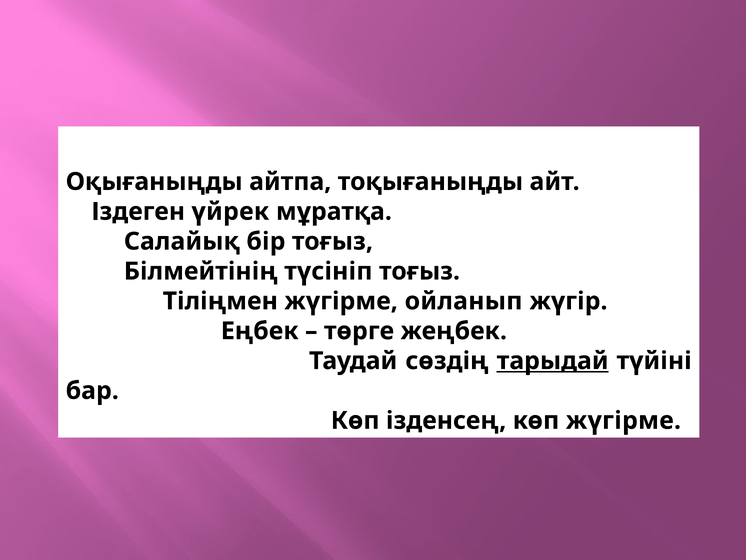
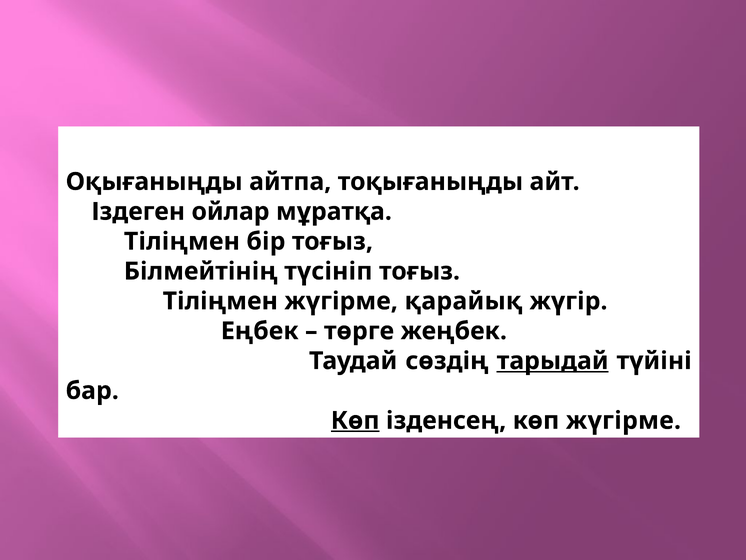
үйрек: үйрек -> ойлар (231, 211)
Салайық: Салайық -> Тіліңмен (182, 241)
ойланып: ойланып -> қарайық (464, 301)
Көп underline: none -> present (355, 420)
